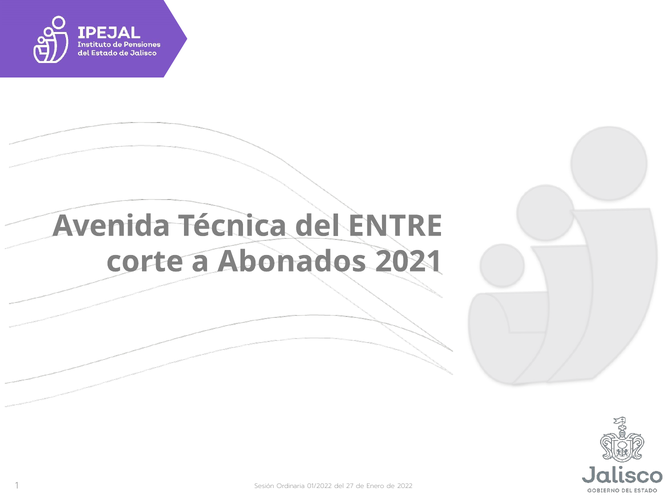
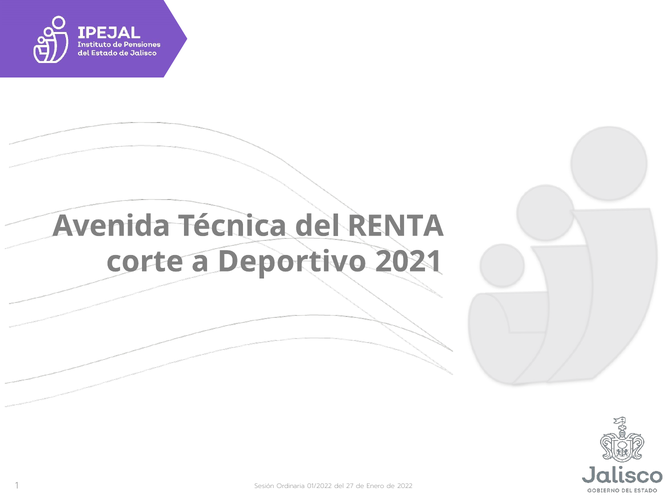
ENTRE: ENTRE -> RENTA (395, 226)
Abonados: Abonados -> Deportivo (292, 262)
